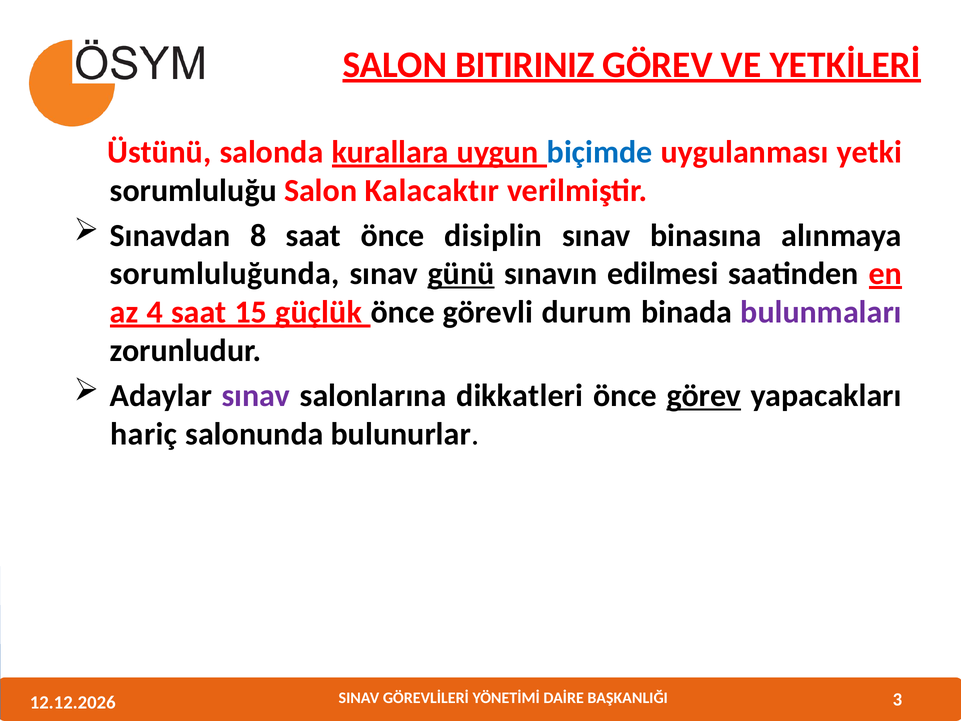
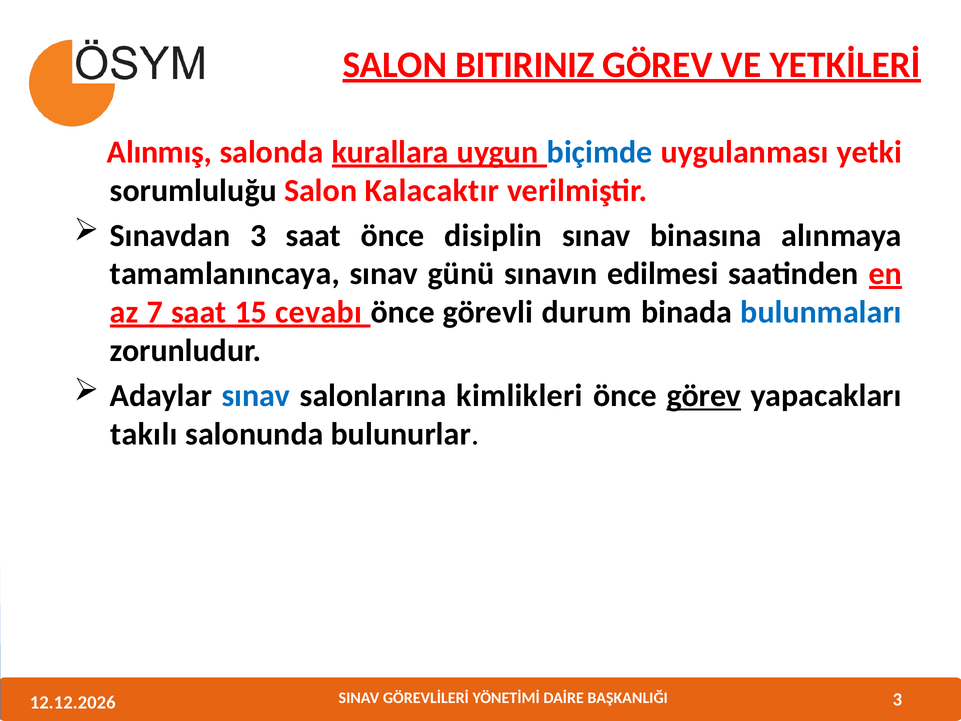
Üstünü: Üstünü -> Alınmış (159, 152)
Sınavdan 8: 8 -> 3 (258, 235)
sorumluluğunda: sorumluluğunda -> tamamlanıncaya (225, 274)
günü underline: present -> none (461, 274)
4: 4 -> 7 (155, 312)
güçlük: güçlük -> cevabı (319, 312)
bulunmaları colour: purple -> blue (821, 312)
sınav colour: purple -> blue (256, 396)
dikkatleri: dikkatleri -> kimlikleri (520, 396)
hariç: hariç -> takılı (144, 434)
